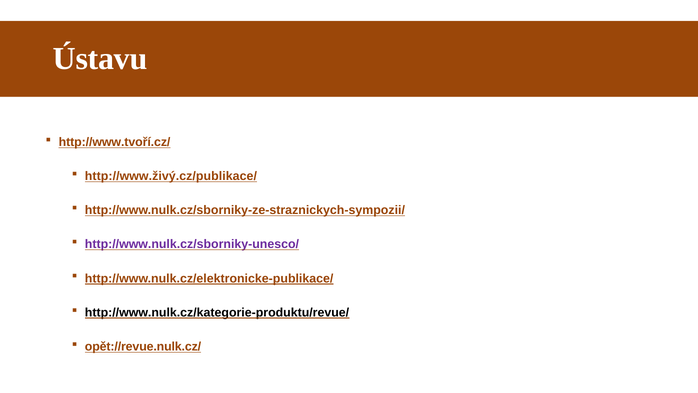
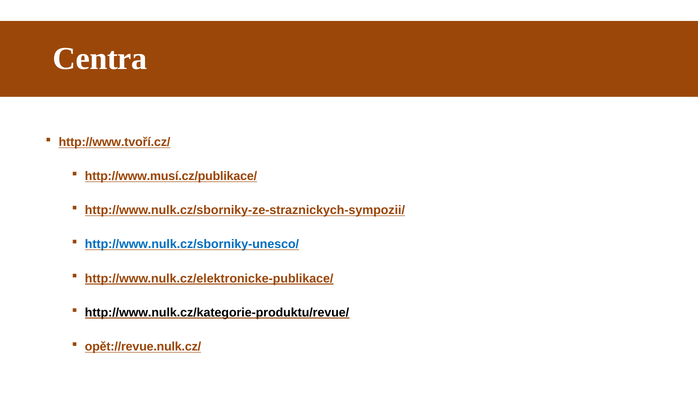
Ústavu: Ústavu -> Centra (100, 59)
http://www.živý.cz/publikace/: http://www.živý.cz/publikace/ -> http://www.musí.cz/publikace/ (171, 176)
http://www.nulk.cz/sborniky-unesco/ colour: purple -> blue (192, 244)
